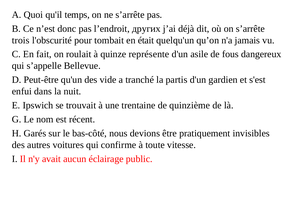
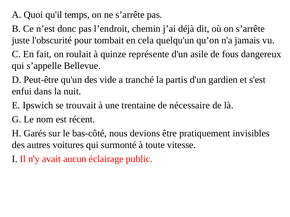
других: других -> chemin (146, 29)
trois: trois -> juste (21, 40)
était: était -> cela (146, 40)
quinzième: quinzième -> nécessaire (190, 106)
confirme: confirme -> surmonté (119, 145)
